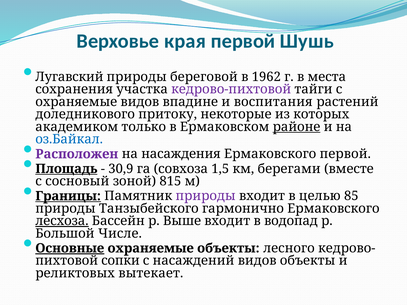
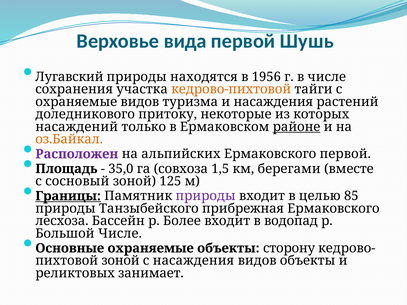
края: края -> вида (185, 41)
береговой: береговой -> находятся (204, 77)
1962: 1962 -> 1956 (266, 77)
в места: места -> числе (327, 77)
кедрово-пихтовой colour: purple -> orange (231, 89)
впадине: впадине -> туризма (190, 102)
и воспитания: воспитания -> насаждения (273, 102)
академиком: академиком -> насаждений (77, 127)
оз.Байкал colour: blue -> orange (69, 139)
насаждения: насаждения -> альпийских (181, 154)
Площадь underline: present -> none (66, 169)
30,9: 30,9 -> 35,0 (121, 169)
815: 815 -> 125 (170, 181)
гармонично: гармонично -> прибрежная (243, 209)
лесхоза underline: present -> none (62, 221)
Выше: Выше -> Более (182, 221)
Основные underline: present -> none (70, 248)
лесного: лесного -> сторону (289, 248)
сопки: сопки -> зоной (121, 261)
с насаждений: насаждений -> насаждения (193, 261)
вытекает: вытекает -> занимает (151, 273)
